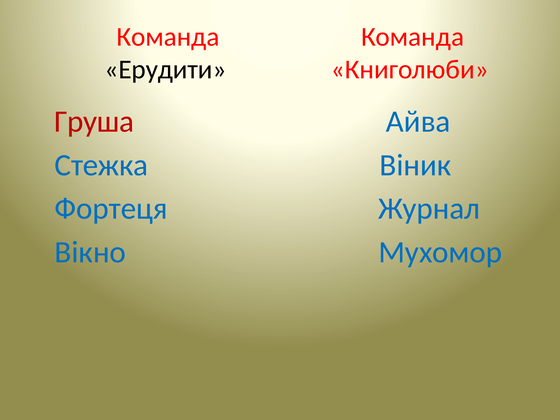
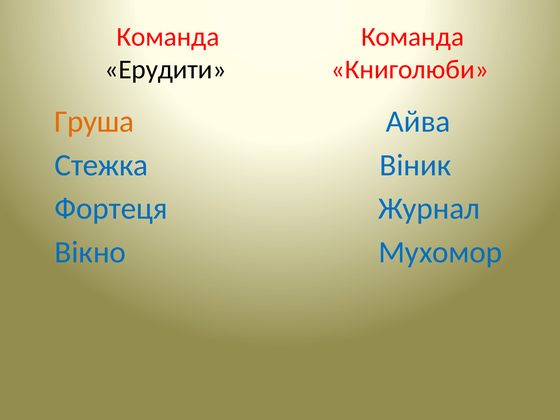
Груша colour: red -> orange (94, 122)
